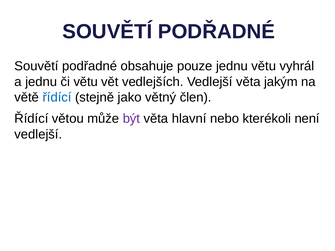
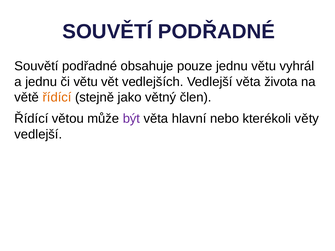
jakým: jakým -> života (281, 82)
řídící colour: blue -> orange (57, 97)
není: není -> věty (307, 119)
